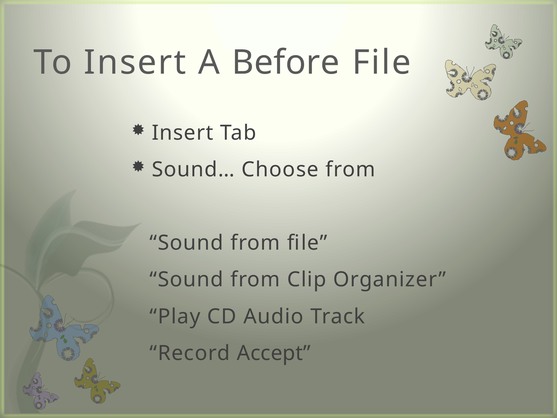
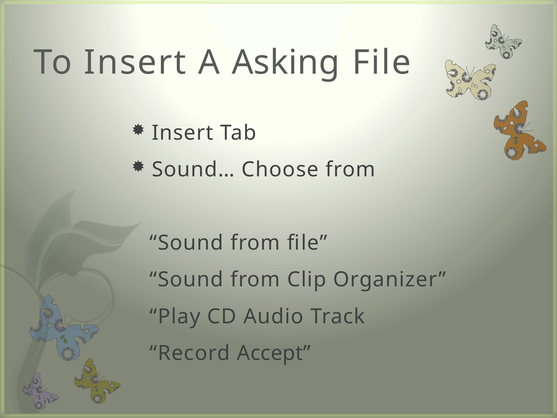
Before: Before -> Asking (286, 63)
